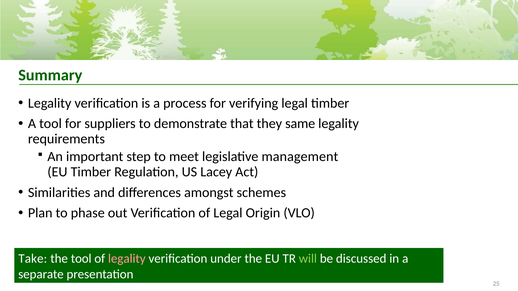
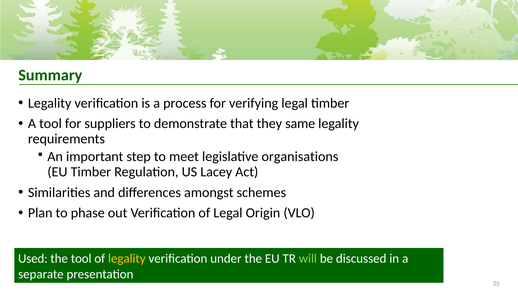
management: management -> organisations (300, 157)
Take: Take -> Used (33, 259)
legality colour: pink -> yellow (127, 259)
